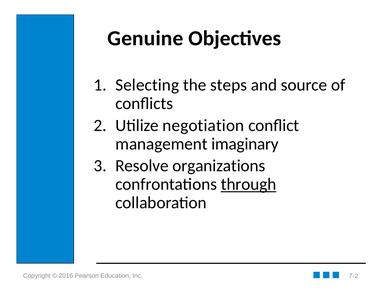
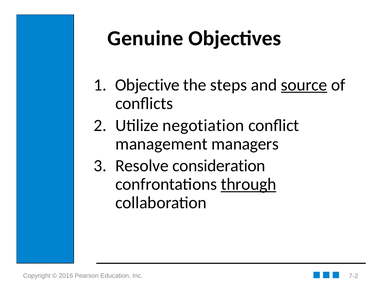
Selecting: Selecting -> Objective (147, 85)
source underline: none -> present (304, 85)
imaginary: imaginary -> managers (245, 144)
organizations: organizations -> consideration (219, 166)
